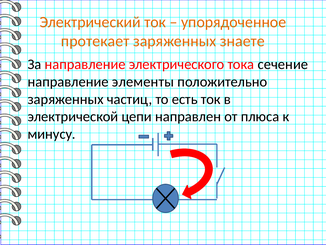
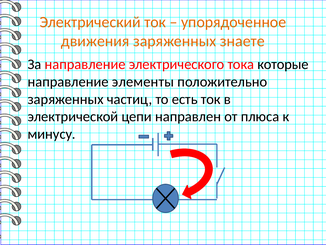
протекает: протекает -> движения (95, 41)
сечение: сечение -> которые (283, 64)
